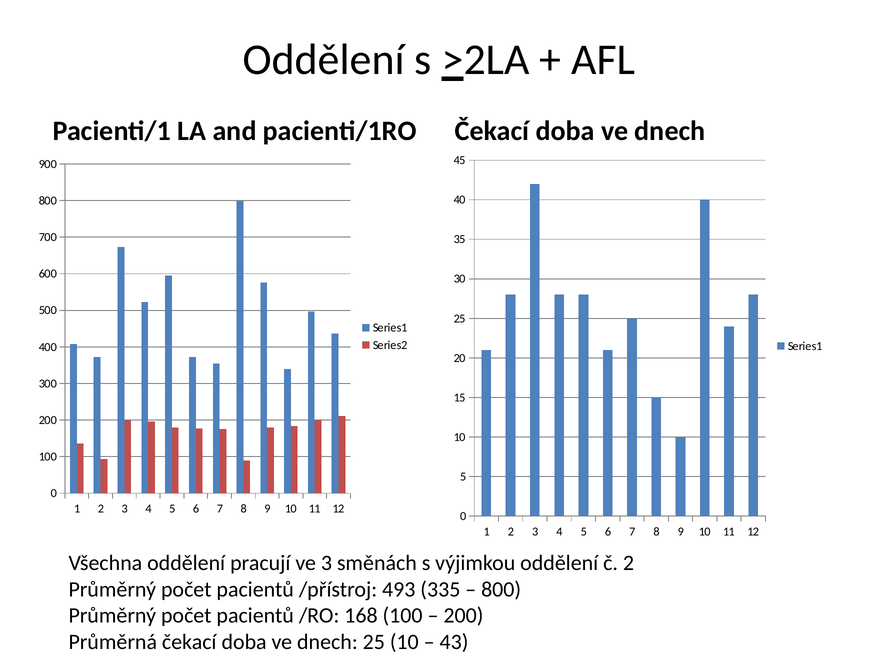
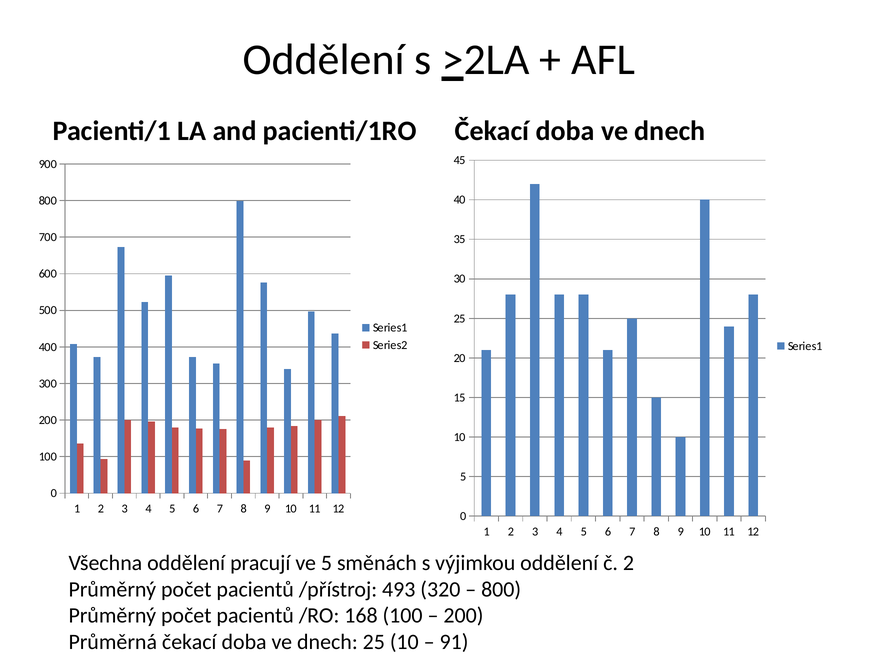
ve 3: 3 -> 5 (327, 563)
335: 335 -> 320 (440, 589)
43: 43 -> 91 (454, 642)
